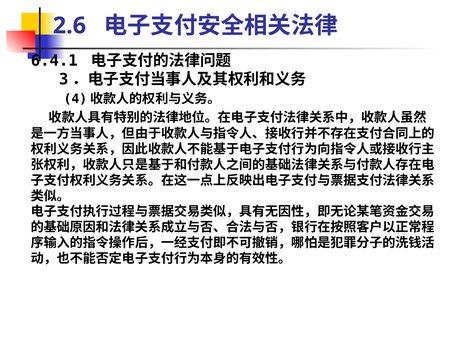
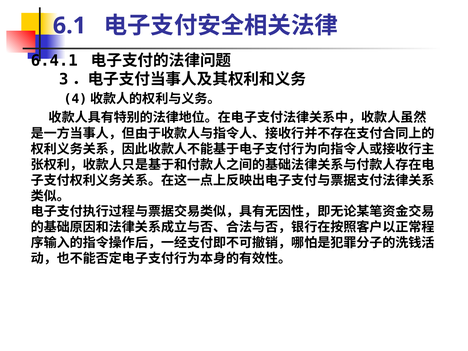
2.6: 2.6 -> 6.1 (69, 26)
